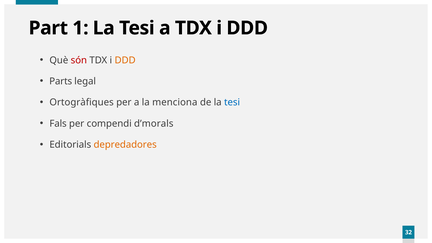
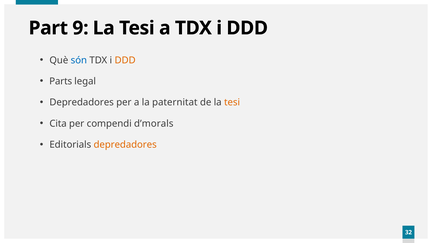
1: 1 -> 9 (80, 28)
són colour: red -> blue (79, 60)
Ortogràfiques: Ortogràfiques -> Depredadores (82, 103)
menciona: menciona -> paternitat (175, 103)
tesi colour: blue -> orange (232, 103)
Fals: Fals -> Cita (58, 124)
